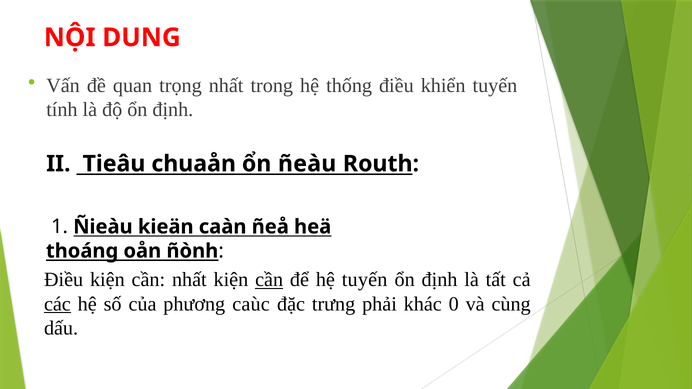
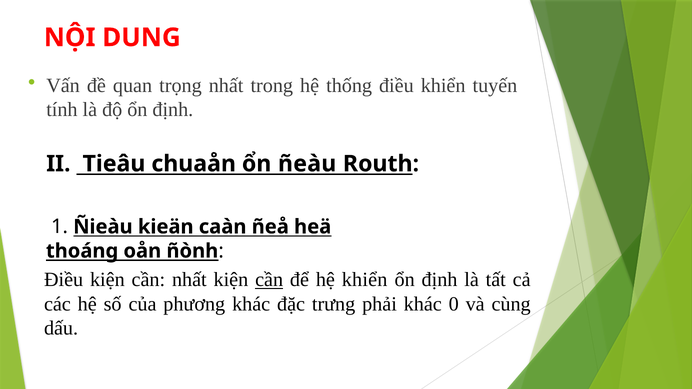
hệ tuyến: tuyến -> khiển (365, 280)
các underline: present -> none (57, 304)
phương caùc: caùc -> khác (251, 304)
